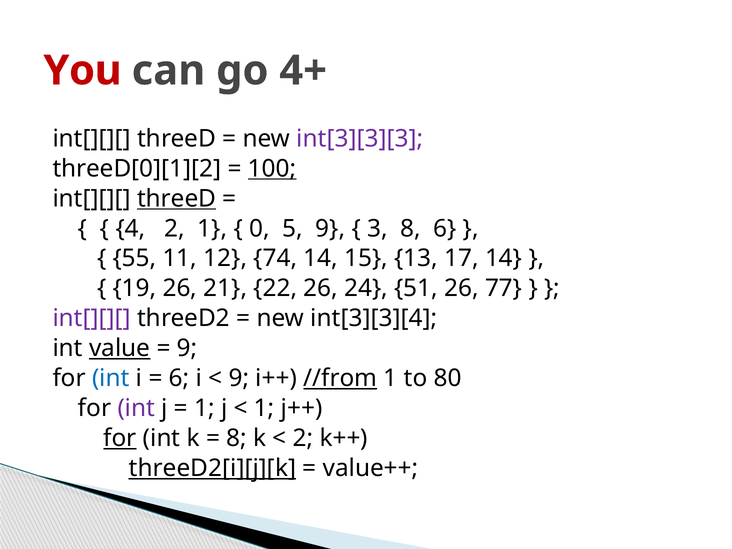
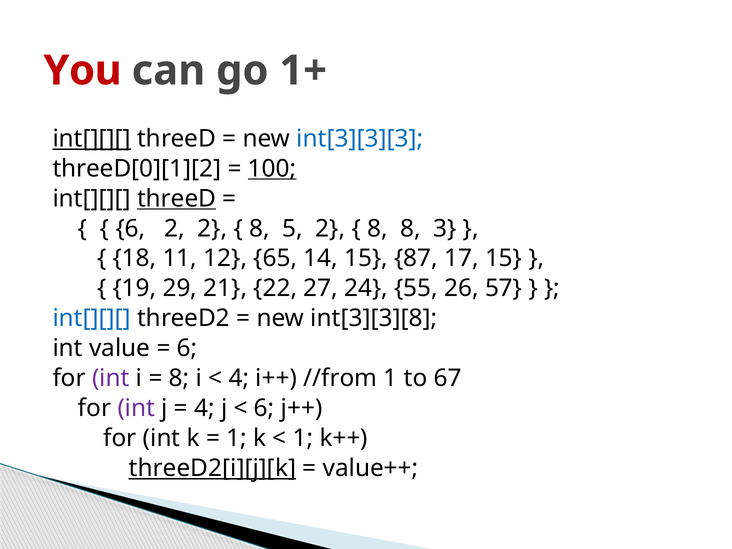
4+: 4+ -> 1+ (303, 71)
int[][][ underline: none -> present (92, 139)
int[3][3][3 colour: purple -> blue (360, 139)
4: 4 -> 6 (130, 228)
2 1: 1 -> 2 (212, 228)
0: 0 -> 8 (259, 228)
5 9: 9 -> 2 (330, 228)
3: 3 -> 8 (377, 228)
8 6: 6 -> 3 (445, 228)
55: 55 -> 18 (134, 258)
74: 74 -> 65 (275, 258)
13: 13 -> 87 (416, 258)
17 14: 14 -> 15 (504, 258)
19 26: 26 -> 29 (180, 288)
22 26: 26 -> 27 (321, 288)
51: 51 -> 55 (416, 288)
77: 77 -> 57 (504, 288)
int[][][ colour: purple -> blue (92, 318)
int[3][3][4: int[3][3][4 -> int[3][3][8 (374, 318)
value underline: present -> none (120, 348)
9: 9 -> 6 (187, 348)
int colour: blue -> purple (111, 378)
6: 6 -> 8 (179, 378)
9: 9 -> 4 (239, 378)
//from underline: present -> none (340, 378)
80: 80 -> 67 (448, 378)
1: 1 -> 4 (204, 408)
1: 1 -> 6 (264, 408)
for underline: present -> none (120, 438)
8: 8 -> 1 (237, 438)
2: 2 -> 1 (303, 438)
